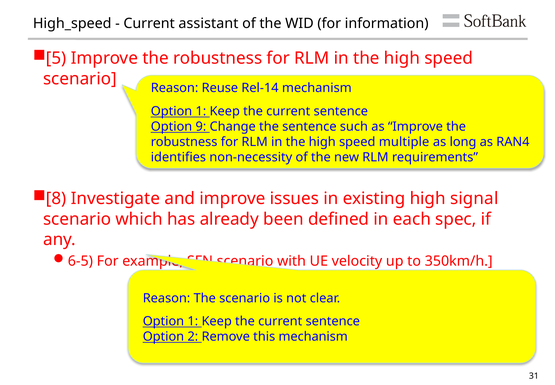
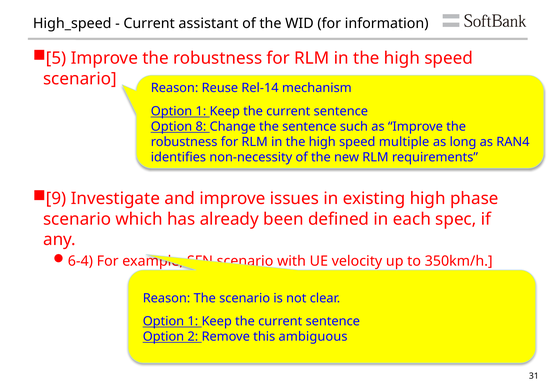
9: 9 -> 8 (201, 126)
8: 8 -> 9 (56, 198)
signal: signal -> phase (474, 198)
6-5: 6-5 -> 6-4 (80, 261)
this mechanism: mechanism -> ambiguous (313, 336)
